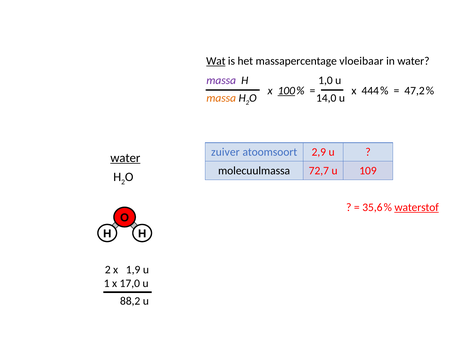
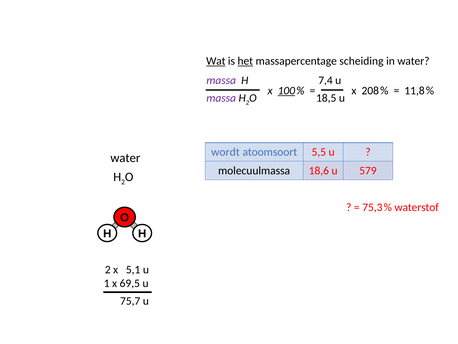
het underline: none -> present (245, 61)
vloeibaar: vloeibaar -> scheiding (361, 61)
1,0: 1,0 -> 7,4 (325, 80)
444: 444 -> 208 (370, 91)
47,2: 47,2 -> 11,8 (415, 91)
massa colour: orange -> purple (221, 98)
14,0: 14,0 -> 18,5 (326, 98)
zuiver: zuiver -> wordt (225, 152)
2,9: 2,9 -> 5,5 (319, 152)
water underline: present -> none (125, 158)
72,7: 72,7 -> 18,6 (319, 170)
109: 109 -> 579 (368, 170)
35,6: 35,6 -> 75,3 (372, 207)
waterstof underline: present -> none (417, 207)
1,9: 1,9 -> 5,1 (133, 269)
17,0: 17,0 -> 69,5 (130, 283)
88,2: 88,2 -> 75,7 (130, 300)
